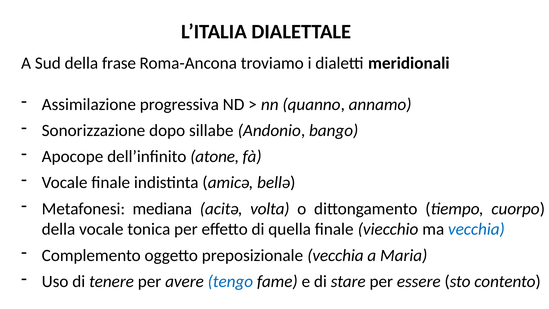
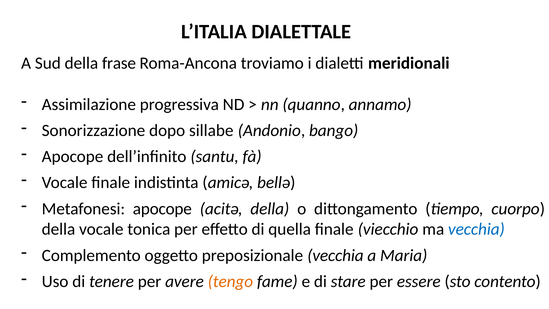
atone: atone -> santu (215, 156)
Metafonesi mediana: mediana -> apocope (162, 209)
acitǝ volta: volta -> della (270, 209)
tengo colour: blue -> orange (230, 281)
